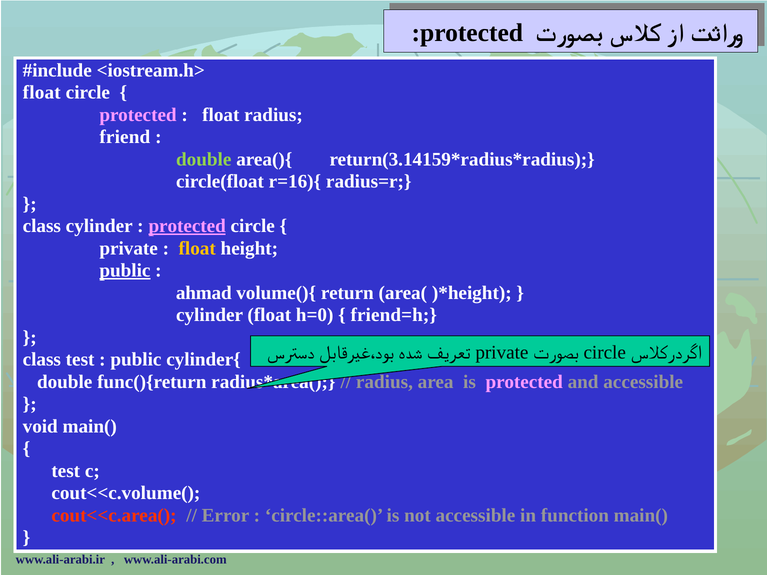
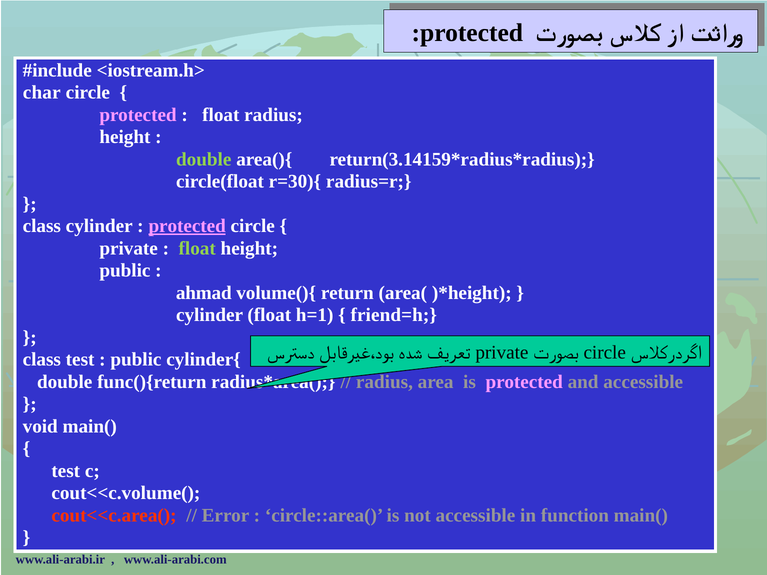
float: float -> char (42, 93)
friend: friend -> height (125, 137)
r=16){: r=16){ -> r=30){ (295, 182)
float colour: yellow -> light green (197, 248)
public underline: present -> none (125, 271)
h=0: h=0 -> h=1 (315, 315)
